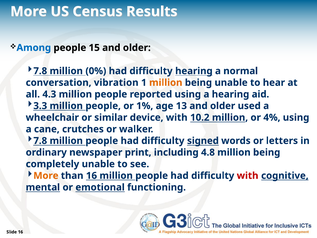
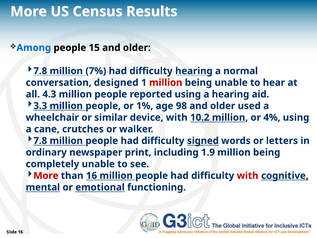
0%: 0% -> 7% (96, 71)
vibration: vibration -> designed (116, 83)
million colour: orange -> red (166, 83)
13: 13 -> 98 (181, 106)
4.8: 4.8 -> 1.9 (208, 152)
More colour: orange -> red (46, 175)
